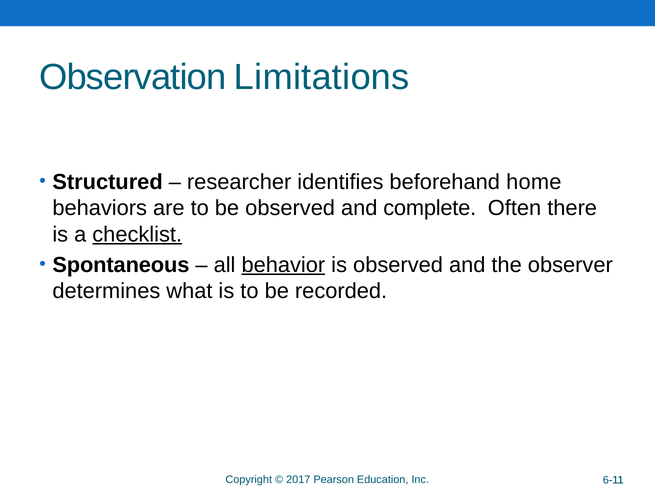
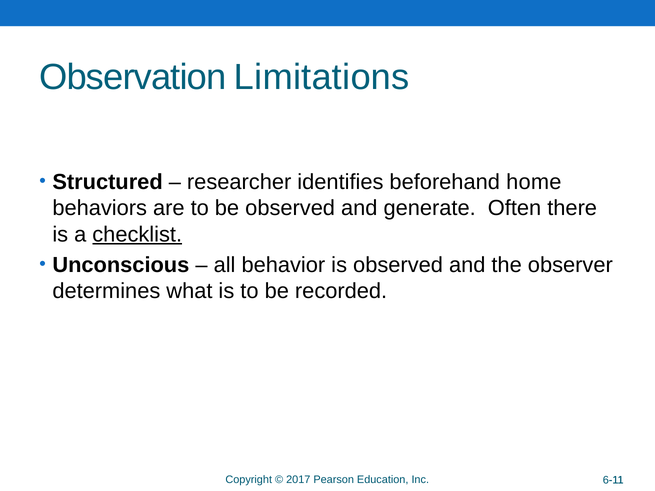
complete: complete -> generate (430, 208)
Spontaneous: Spontaneous -> Unconscious (121, 265)
behavior underline: present -> none (283, 265)
